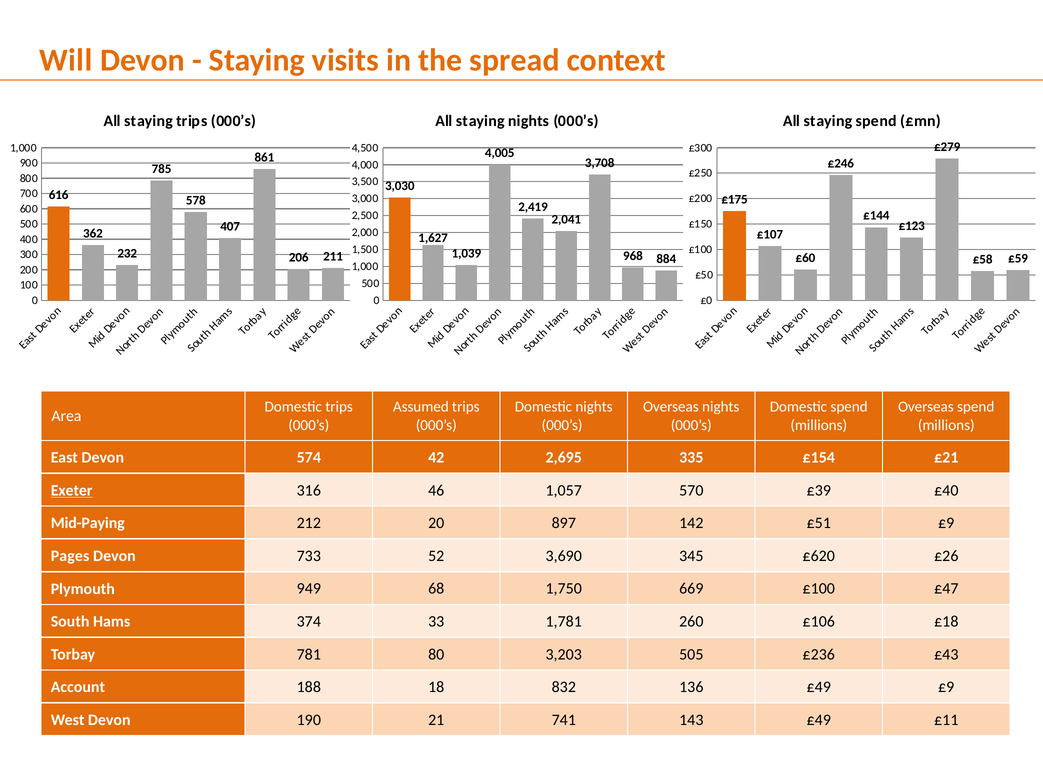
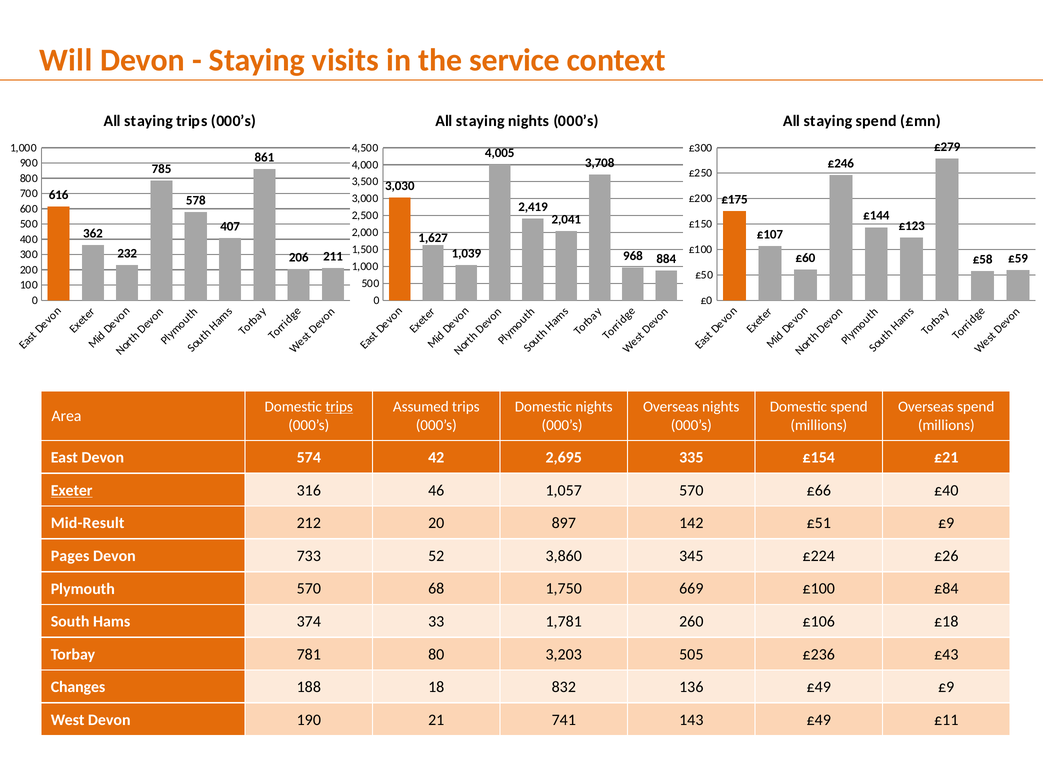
spread: spread -> service (515, 60)
trips underline: none -> present (339, 407)
£39: £39 -> £66 (819, 490)
Mid-Paying: Mid-Paying -> Mid-Result (88, 523)
3,690: 3,690 -> 3,860 (564, 556)
£620: £620 -> £224 (819, 556)
Plymouth 949: 949 -> 570 (309, 589)
£47: £47 -> £84 (946, 589)
Account: Account -> Changes (78, 687)
